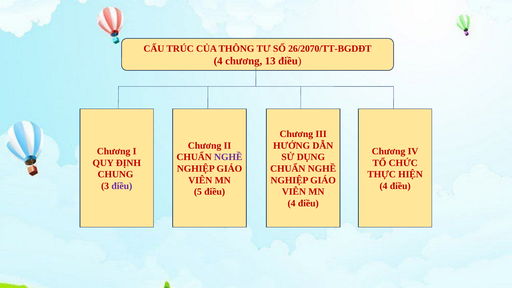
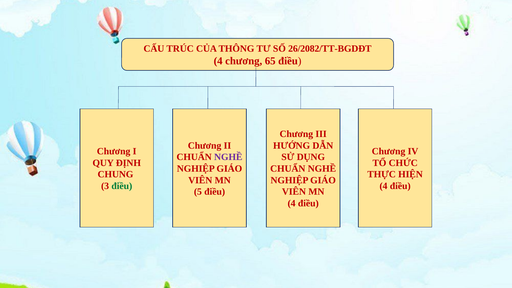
26/2070/TT-BGDĐT: 26/2070/TT-BGDĐT -> 26/2082/TT-BGDĐT (330, 49)
13: 13 -> 65 (270, 61)
điều colour: purple -> green (122, 186)
